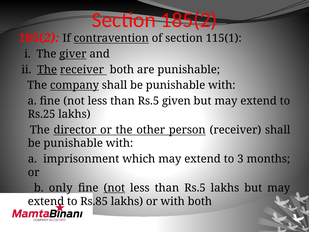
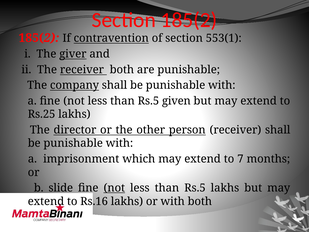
115(1: 115(1 -> 553(1 (224, 38)
The underline: present -> none (47, 70)
3: 3 -> 7 (240, 159)
only: only -> slide (61, 188)
Rs.85: Rs.85 -> Rs.16 (94, 201)
